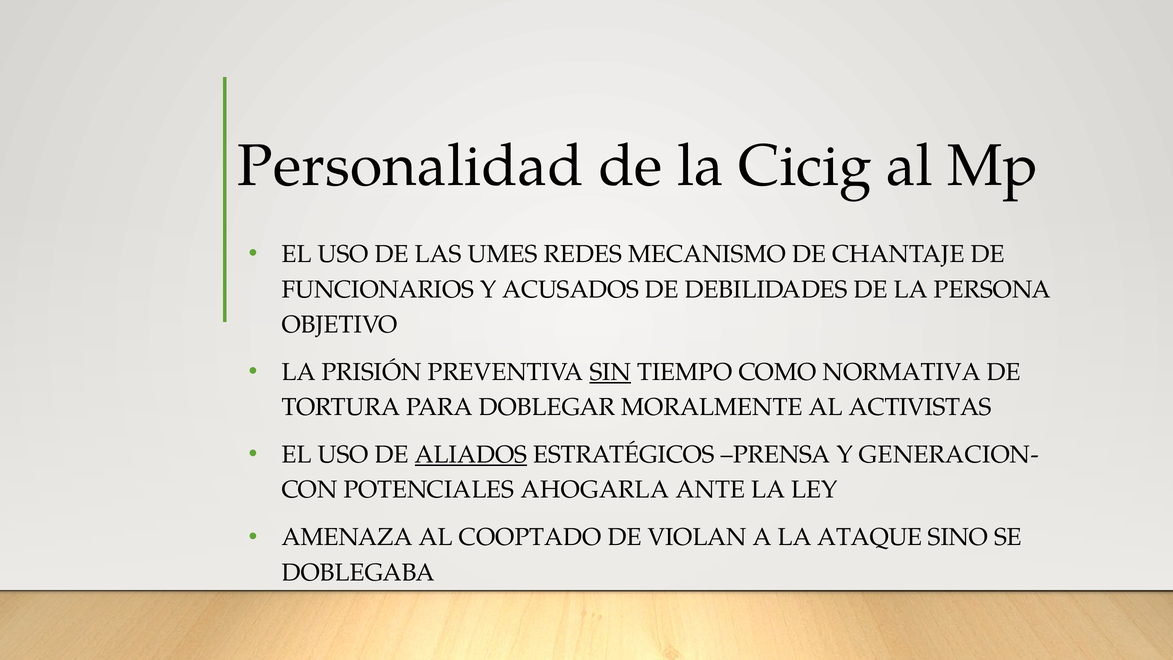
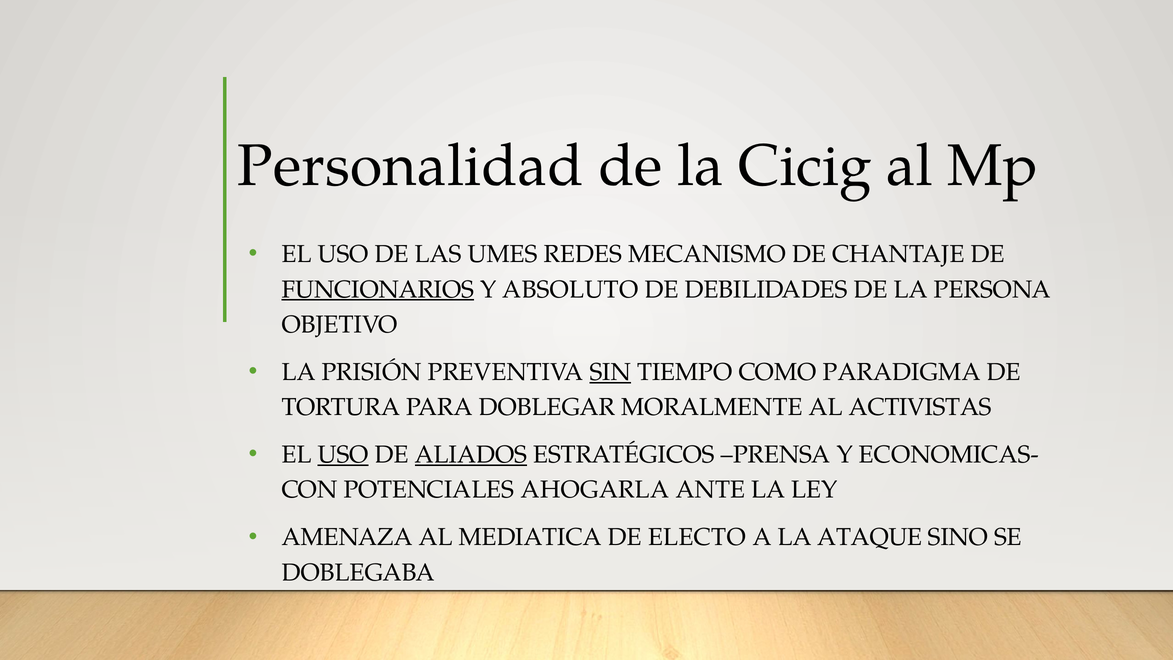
FUNCIONARIOS underline: none -> present (378, 289)
ACUSADOS: ACUSADOS -> ABSOLUTO (570, 289)
NORMATIVA: NORMATIVA -> PARADIGMA (902, 372)
USO underline: none -> present (343, 455)
GENERACION-: GENERACION- -> ECONOMICAS- (949, 455)
COOPTADO: COOPTADO -> MEDIATICA (530, 537)
VIOLAN: VIOLAN -> ELECTO (697, 537)
